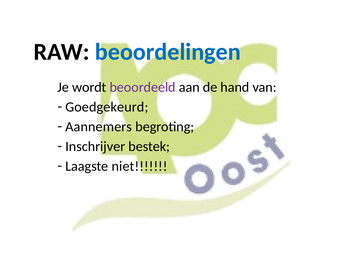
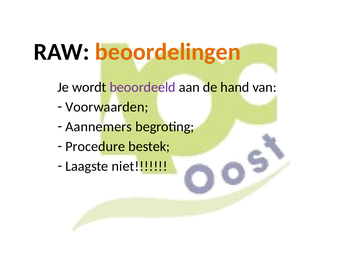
beoordelingen colour: blue -> orange (168, 52)
Goedgekeurd: Goedgekeurd -> Voorwaarden (107, 107)
Inschrijver: Inschrijver -> Procedure (95, 147)
